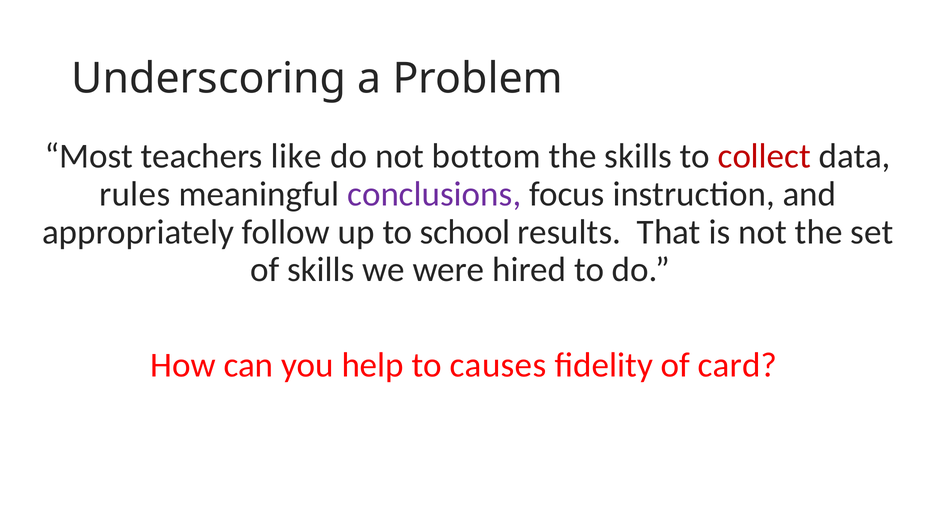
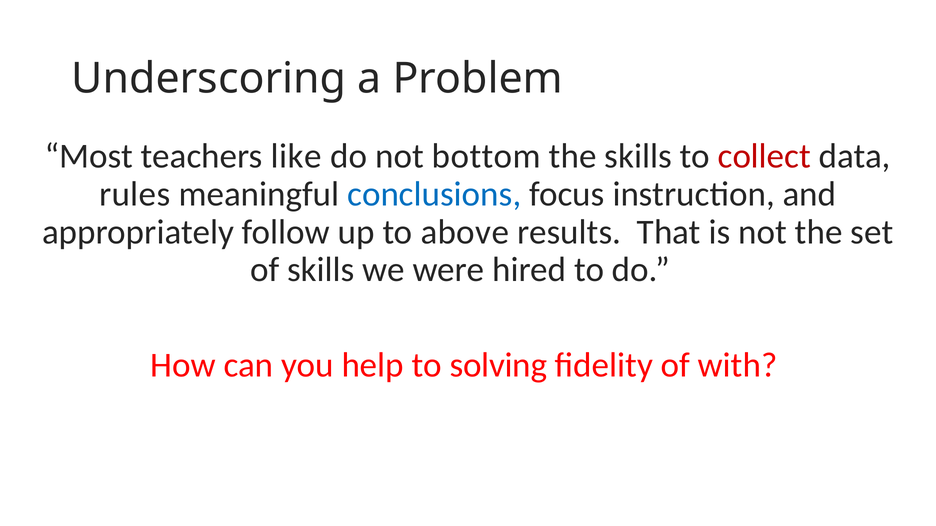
conclusions colour: purple -> blue (434, 194)
school: school -> above (465, 232)
causes: causes -> solving (498, 365)
card: card -> with (738, 365)
